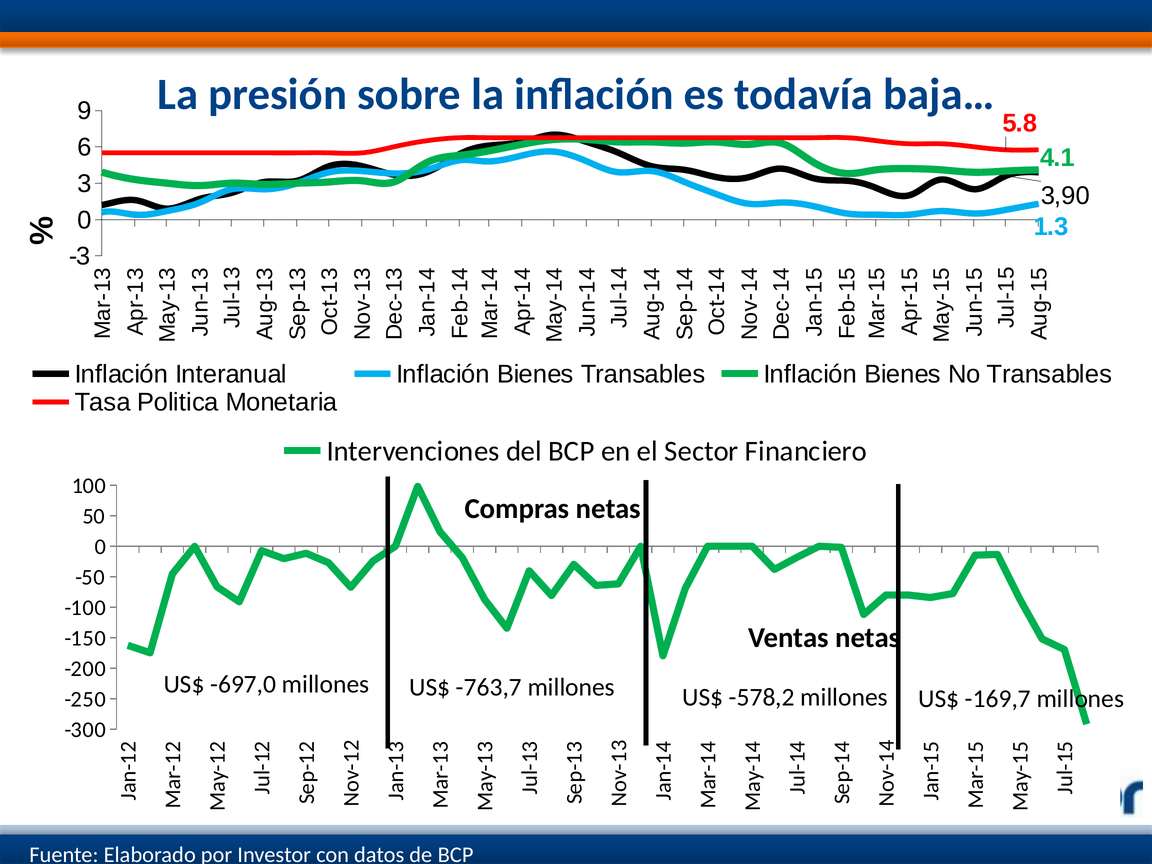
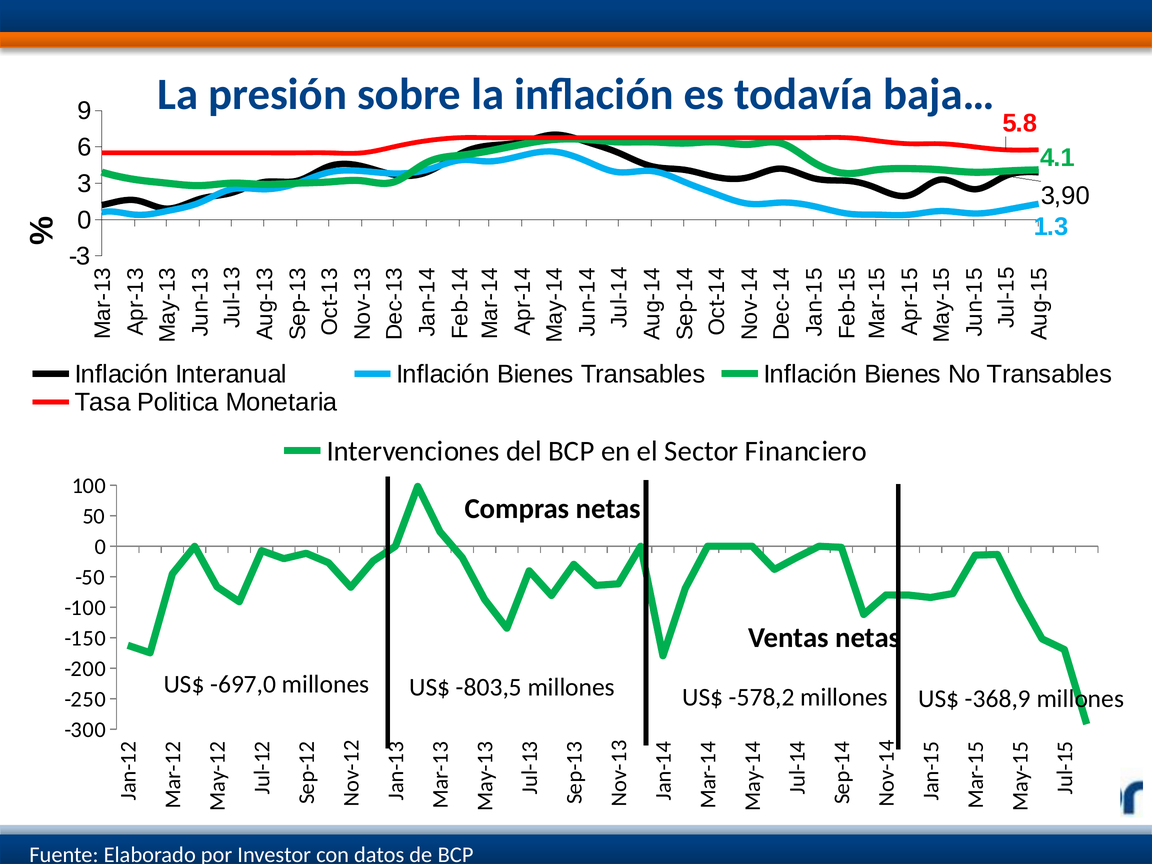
-763,7: -763,7 -> -803,5 (489, 687)
-169,7: -169,7 -> -368,9 (998, 699)
